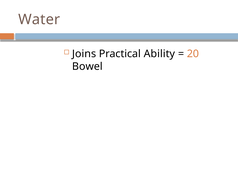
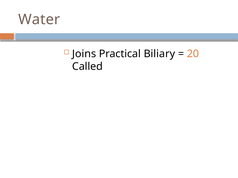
Ability: Ability -> Biliary (159, 54)
Bowel: Bowel -> Called (87, 67)
